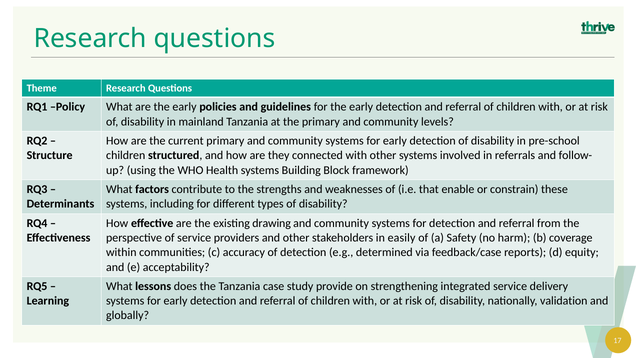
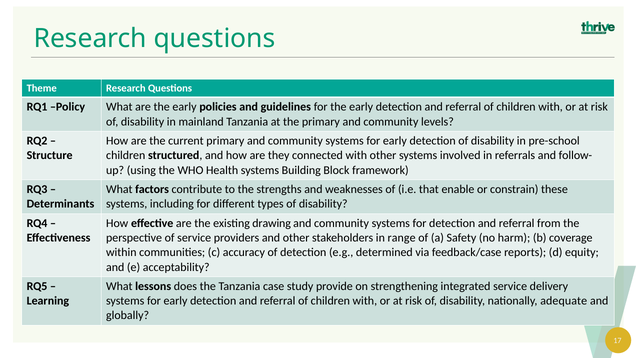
easily: easily -> range (402, 238)
validation: validation -> adequate (564, 301)
